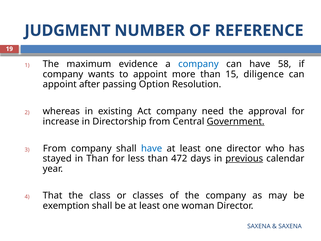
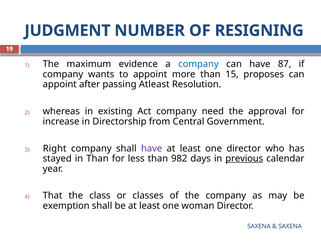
REFERENCE: REFERENCE -> RESIGNING (259, 31)
58: 58 -> 87 (285, 64)
diligence: diligence -> proposes (264, 74)
Option: Option -> Atleast (154, 84)
Government underline: present -> none (236, 121)
From: From -> Right (55, 148)
have colour: blue -> purple (152, 148)
472: 472 -> 982 (179, 158)
